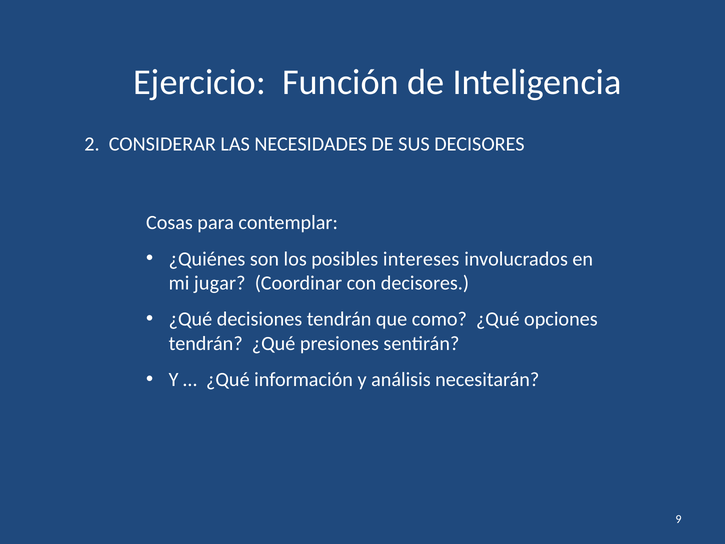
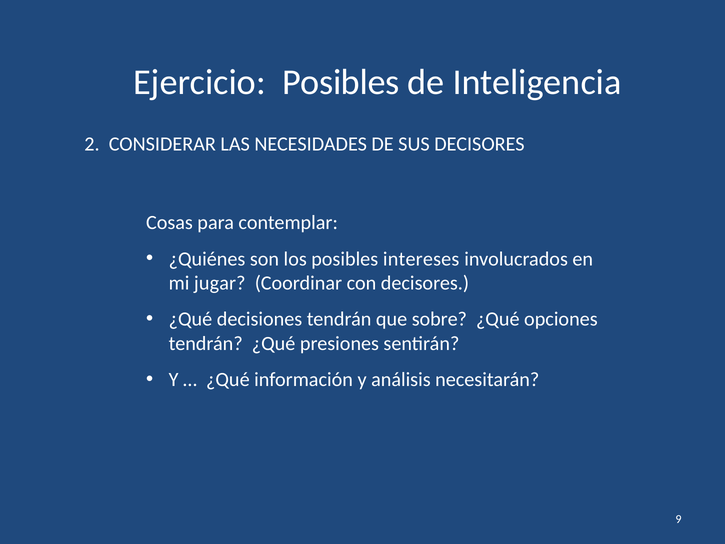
Ejercicio Función: Función -> Posibles (341, 82)
como: como -> sobre (439, 319)
